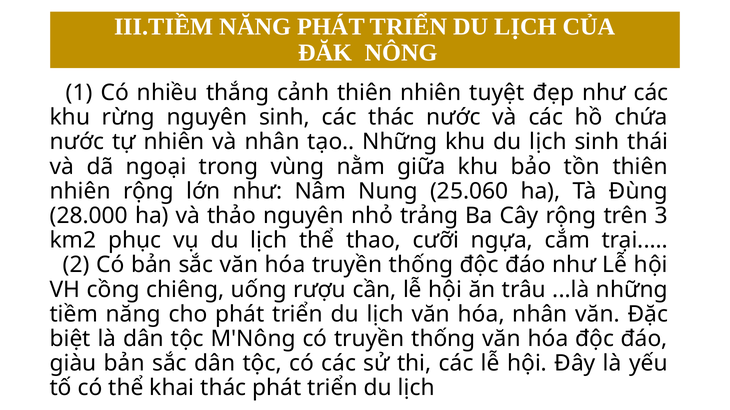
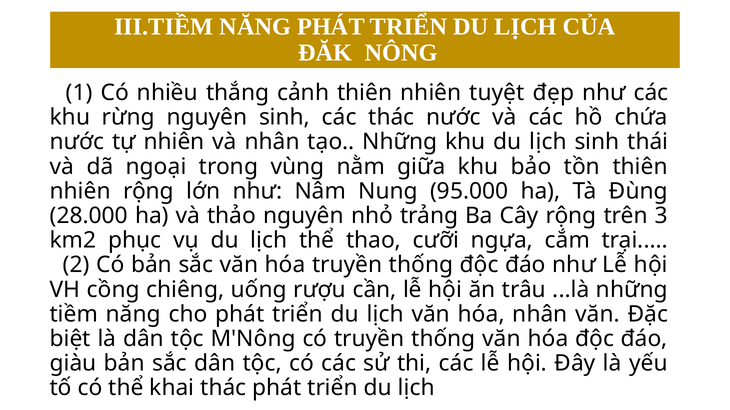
25.060: 25.060 -> 95.000 (469, 191)
